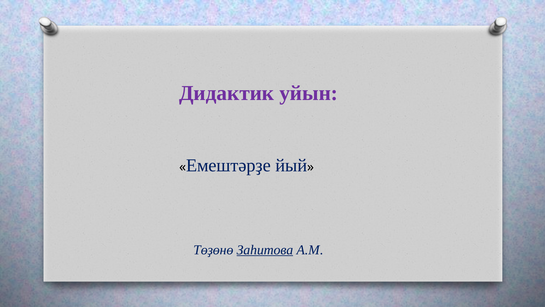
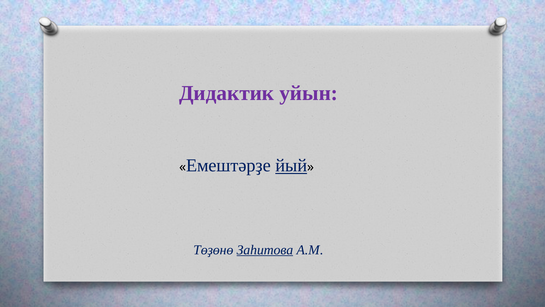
йый underline: none -> present (291, 165)
